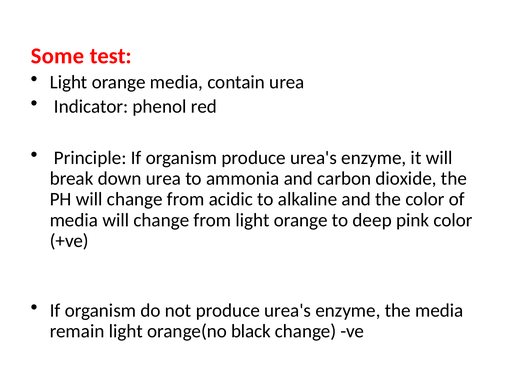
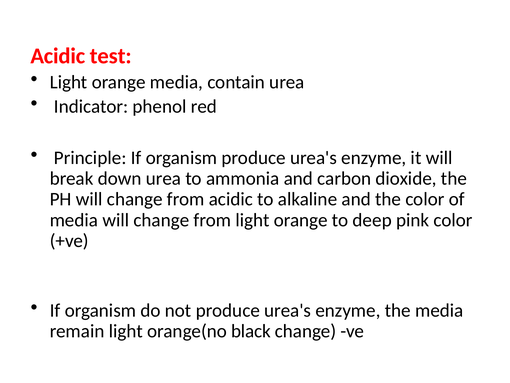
Some: Some -> Acidic (58, 56)
